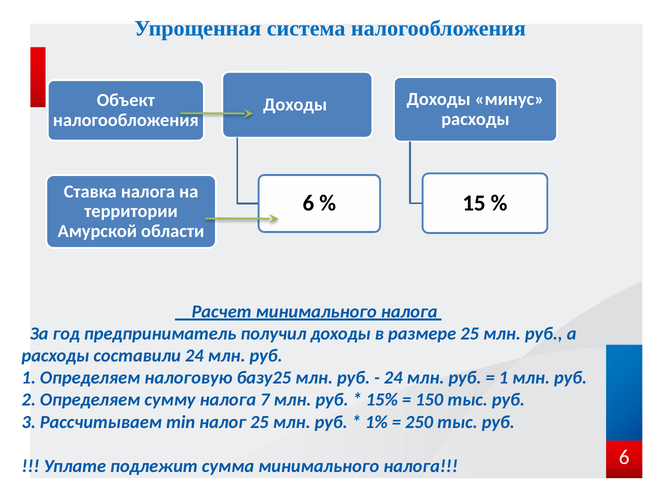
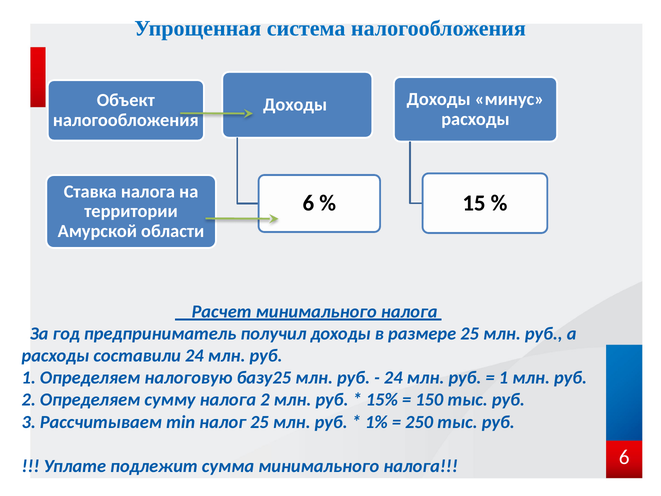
налога 7: 7 -> 2 (265, 400)
